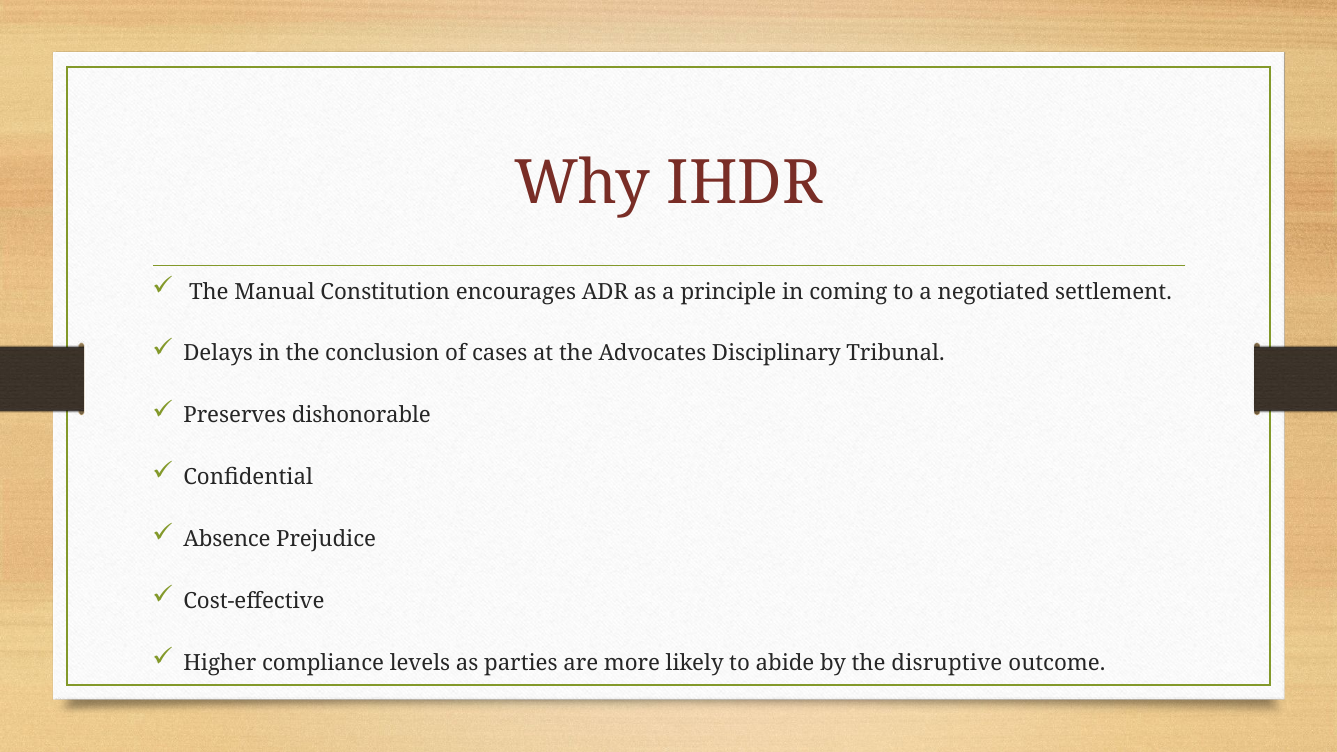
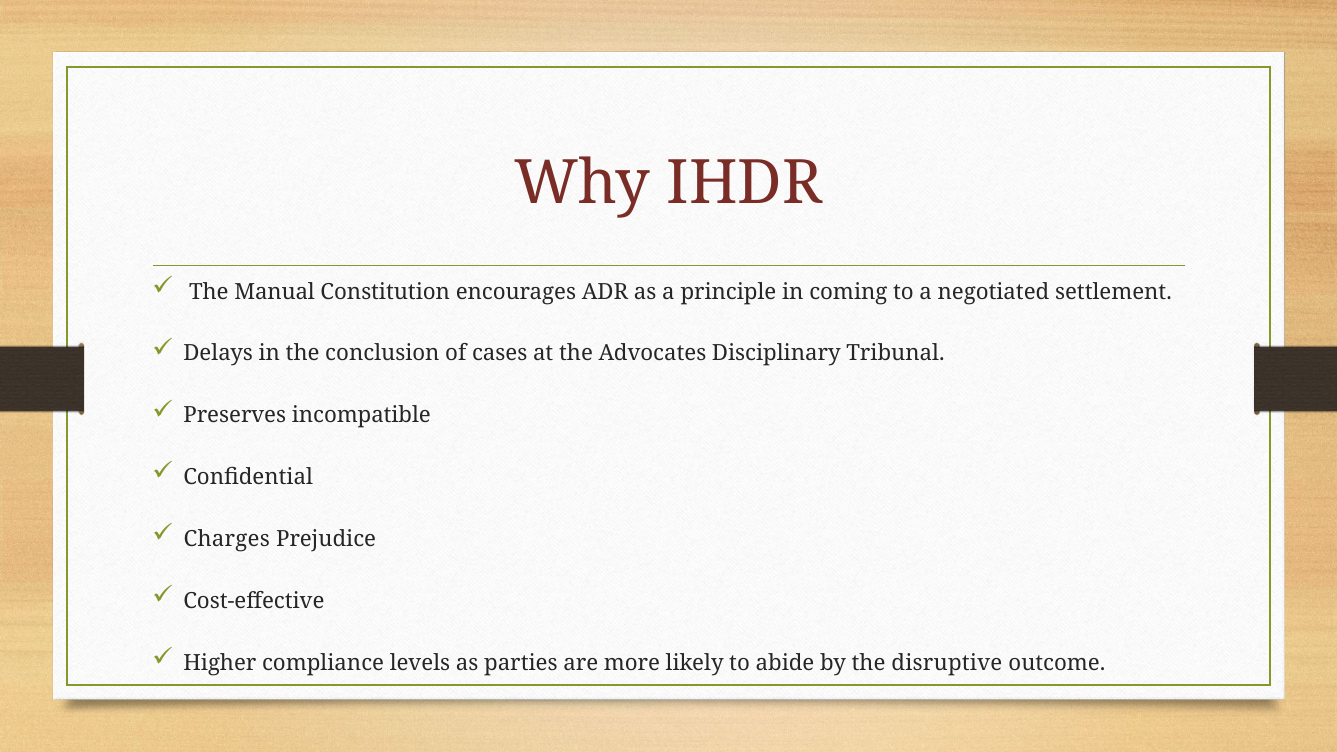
dishonorable: dishonorable -> incompatible (361, 416)
Absence: Absence -> Charges (227, 539)
